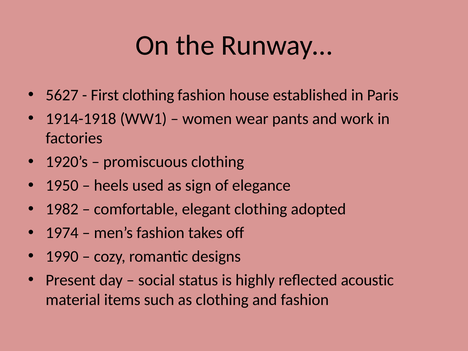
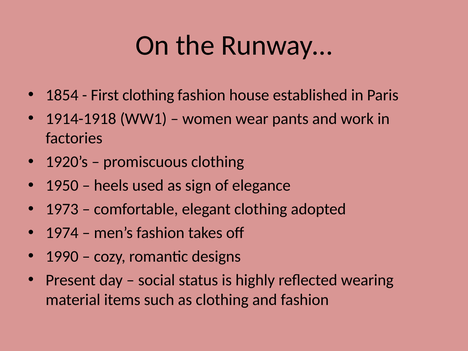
5627: 5627 -> 1854 (62, 95)
1982: 1982 -> 1973 (62, 209)
acoustic: acoustic -> wearing (367, 280)
